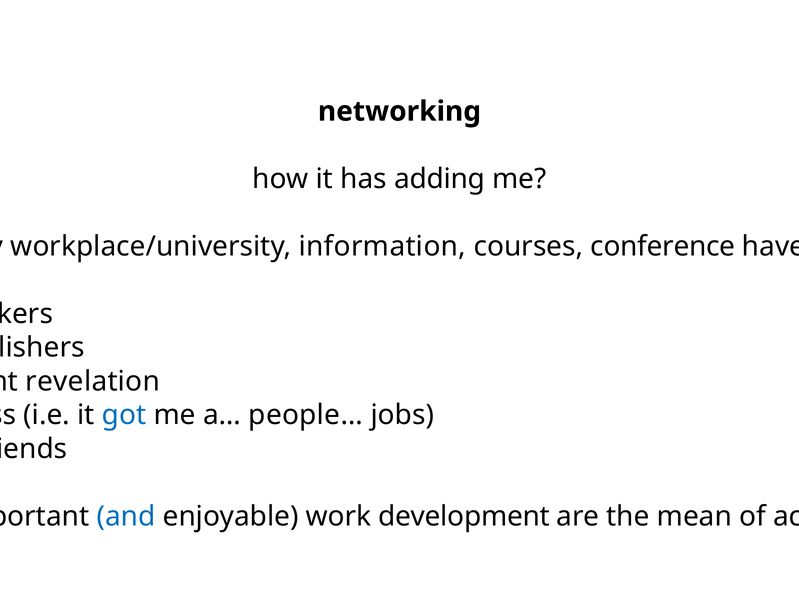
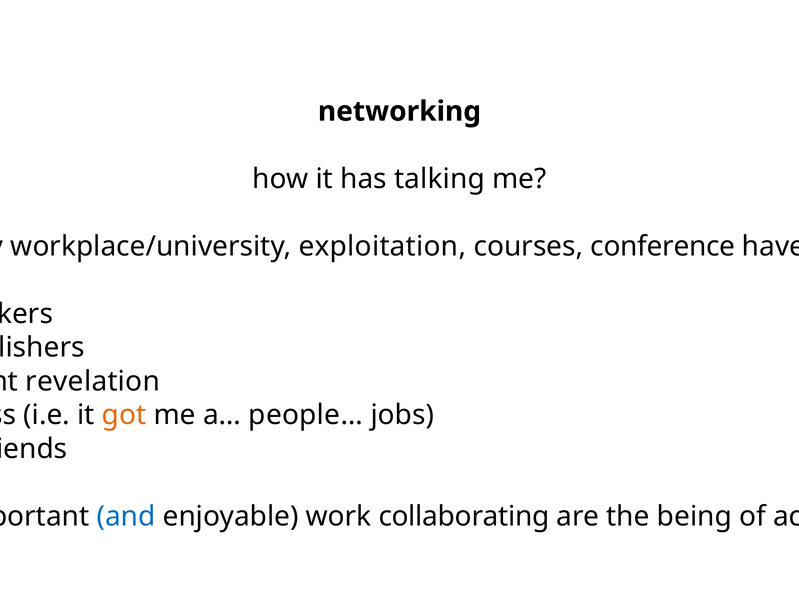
adding: adding -> talking (439, 179)
information: information -> exploitation (382, 246)
got colour: blue -> orange (124, 415)
development: development -> collaborating (464, 516)
mean: mean -> being (694, 516)
